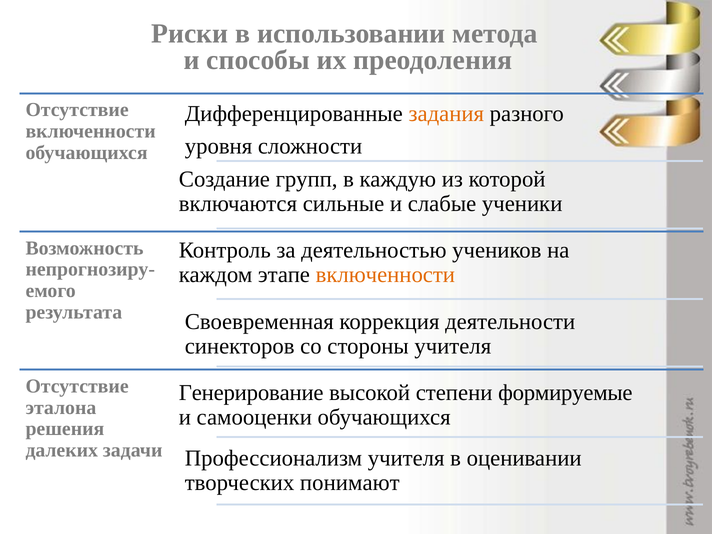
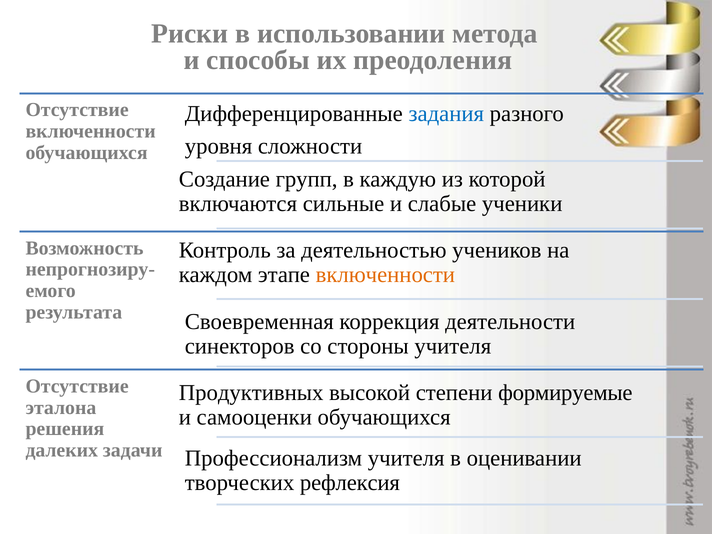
задания colour: orange -> blue (446, 114)
Генерирование: Генерирование -> Продуктивных (251, 393)
понимают: понимают -> рефлексия (350, 483)
